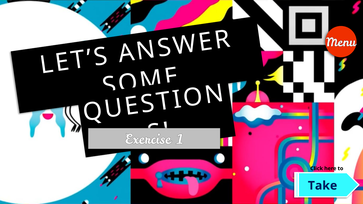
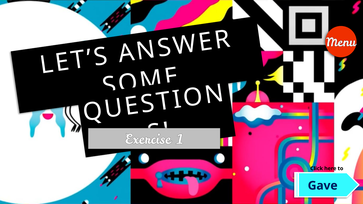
Take: Take -> Gave (323, 186)
